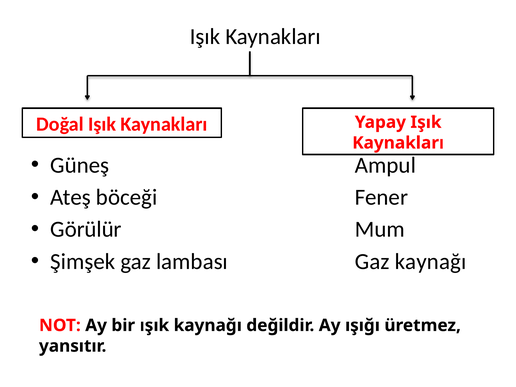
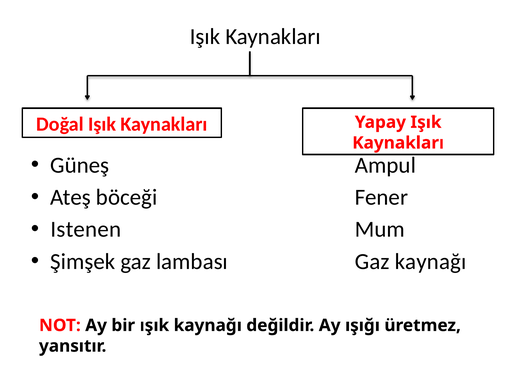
Görülür: Görülür -> Istenen (86, 229)
